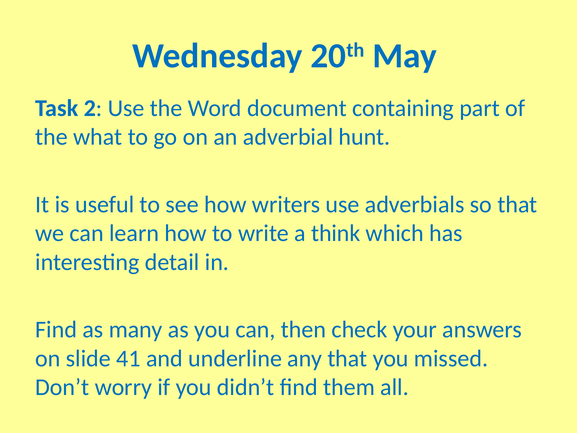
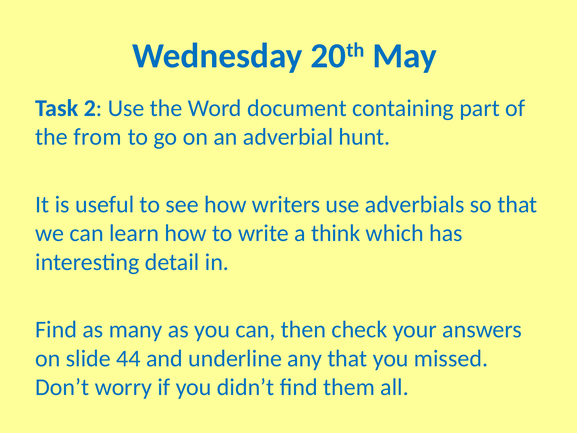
what: what -> from (98, 137)
41: 41 -> 44 (128, 358)
